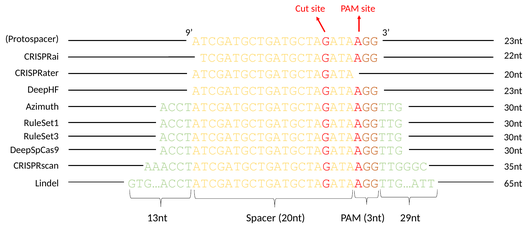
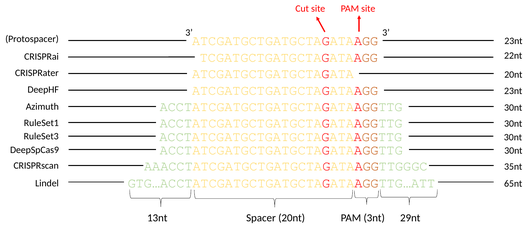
9: 9 -> 3 (189, 33)
